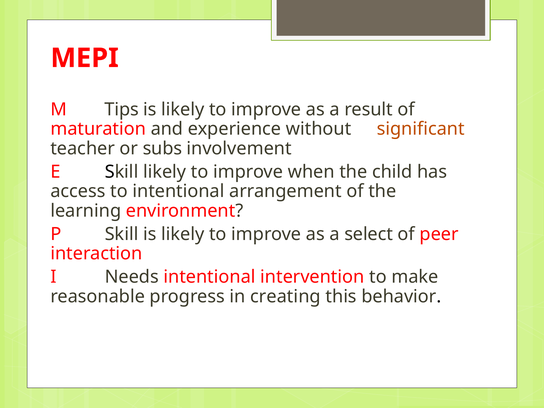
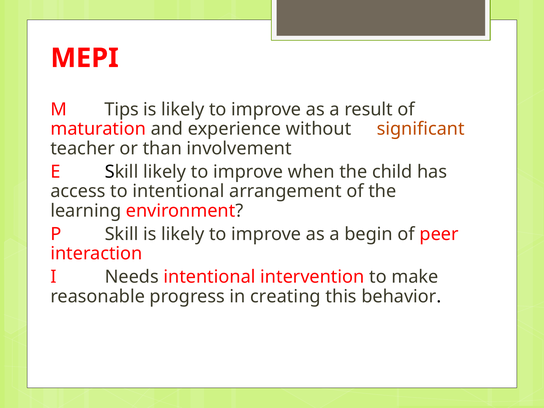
subs: subs -> than (162, 149)
select: select -> begin (369, 234)
